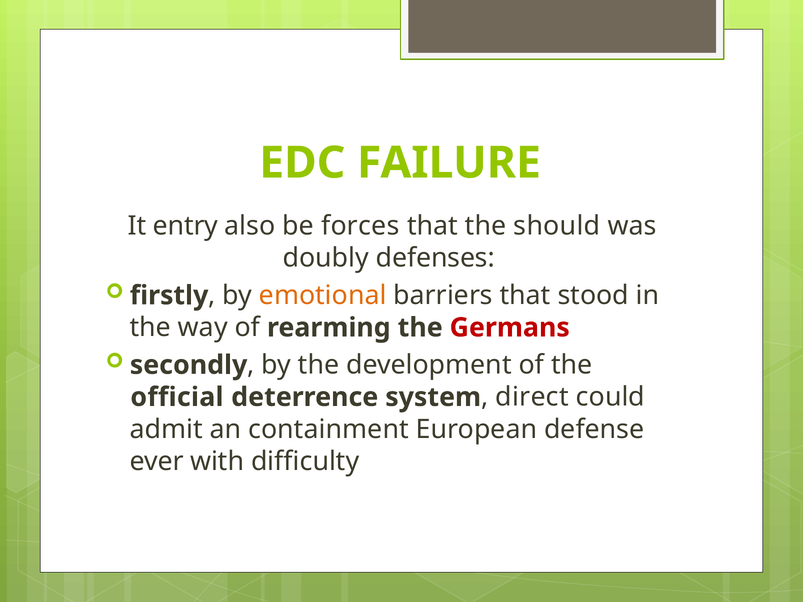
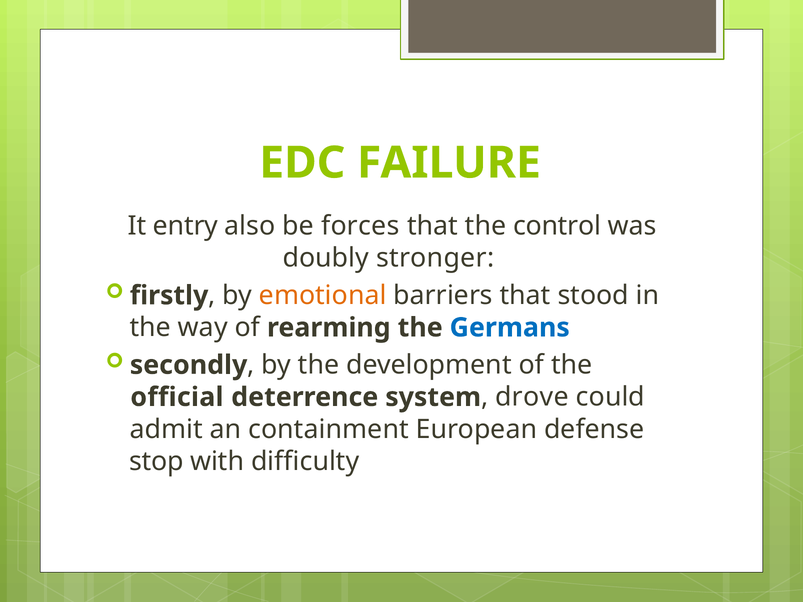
should: should -> control (557, 226)
defenses: defenses -> stronger (435, 258)
Germans colour: red -> blue (510, 328)
direct: direct -> drove (532, 397)
ever: ever -> stop (157, 462)
